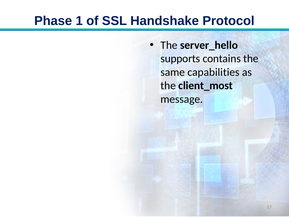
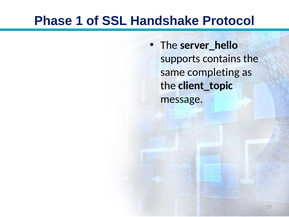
capabilities: capabilities -> completing (213, 72)
client_most: client_most -> client_topic (206, 86)
